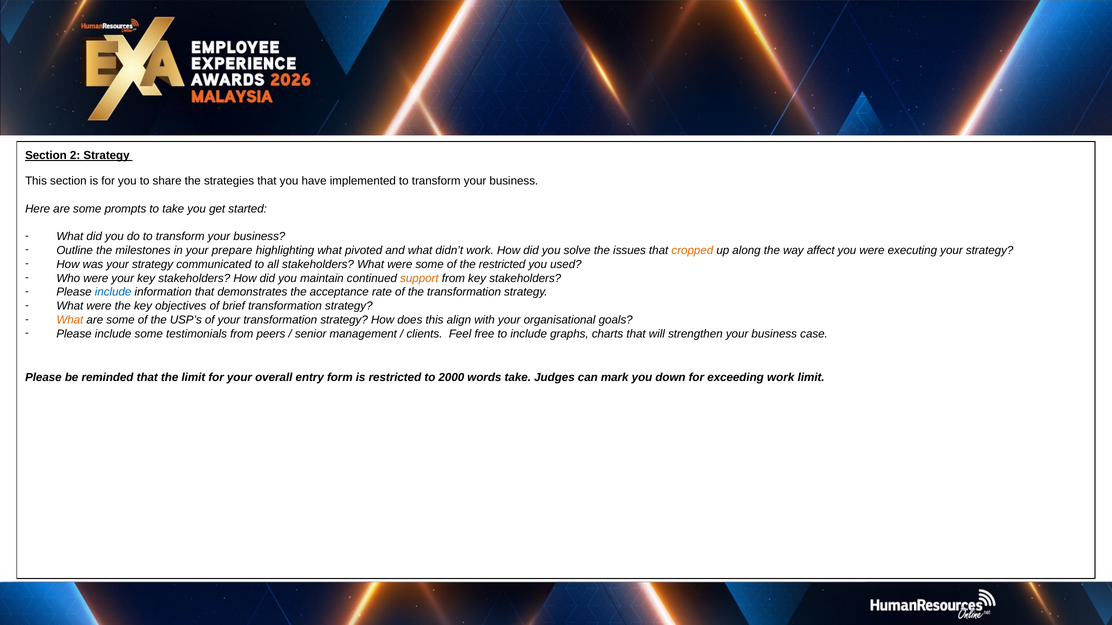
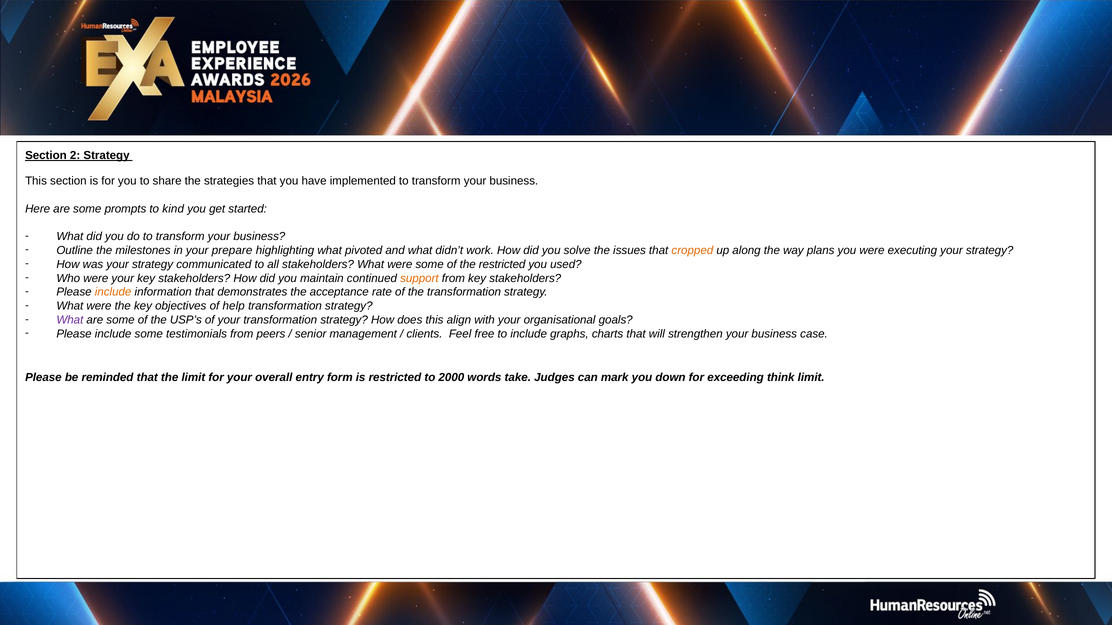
to take: take -> kind (173, 209)
affect: affect -> plans (821, 251)
include colour: blue -> orange (113, 292)
brief: brief -> help (234, 306)
What colour: orange -> purple (70, 320)
exceeding work: work -> think (781, 378)
